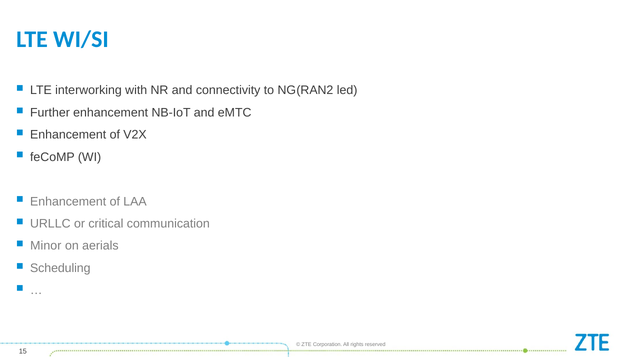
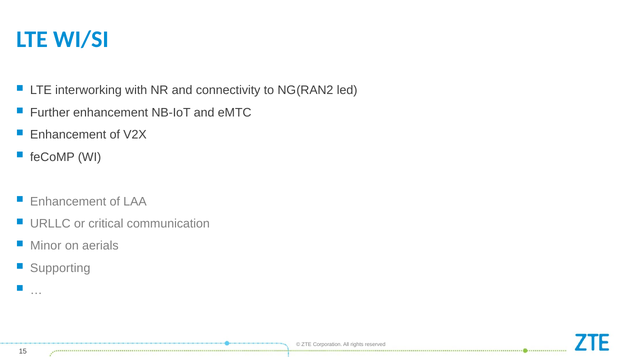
Scheduling: Scheduling -> Supporting (60, 268)
